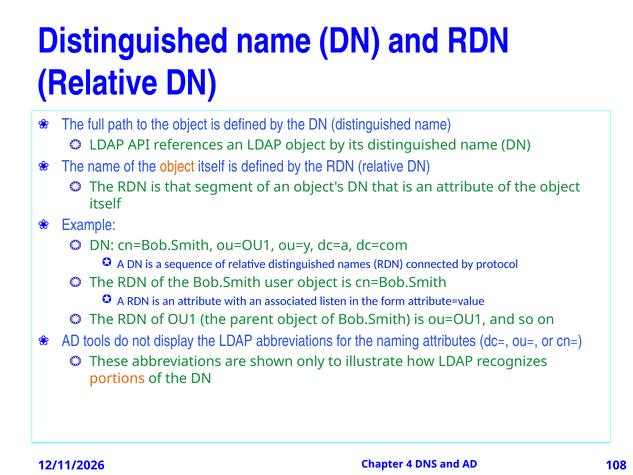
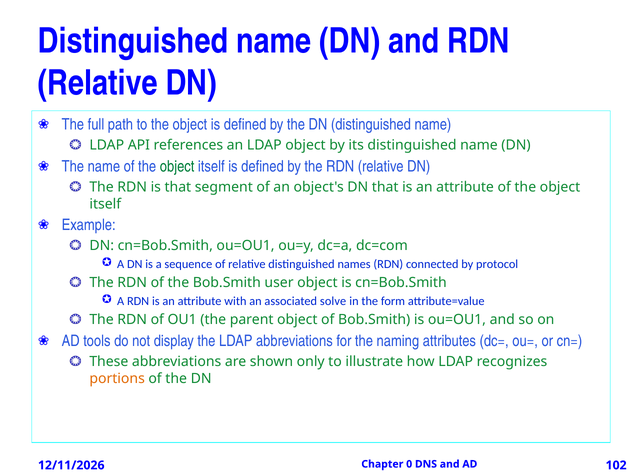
object colour: orange -> green (177, 166)
listen: listen -> solve (333, 301)
4: 4 -> 0 (409, 464)
108: 108 -> 102 (616, 465)
